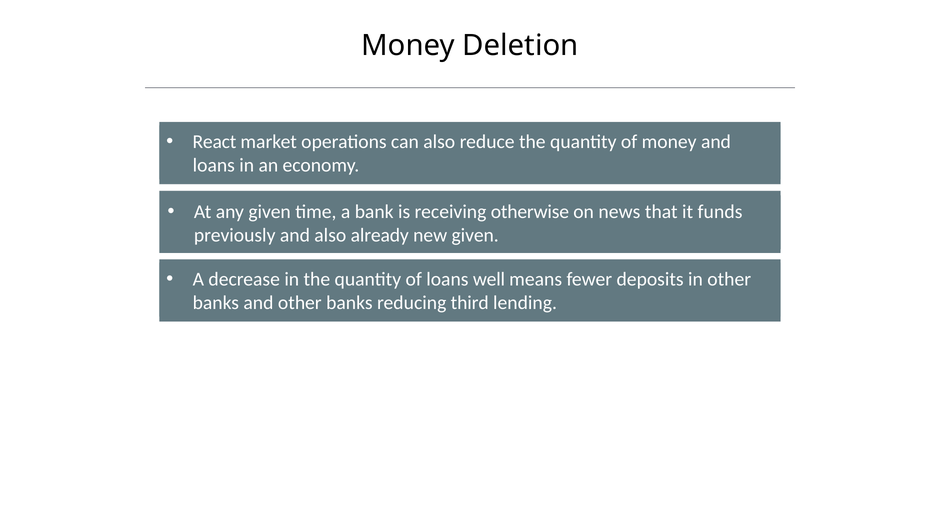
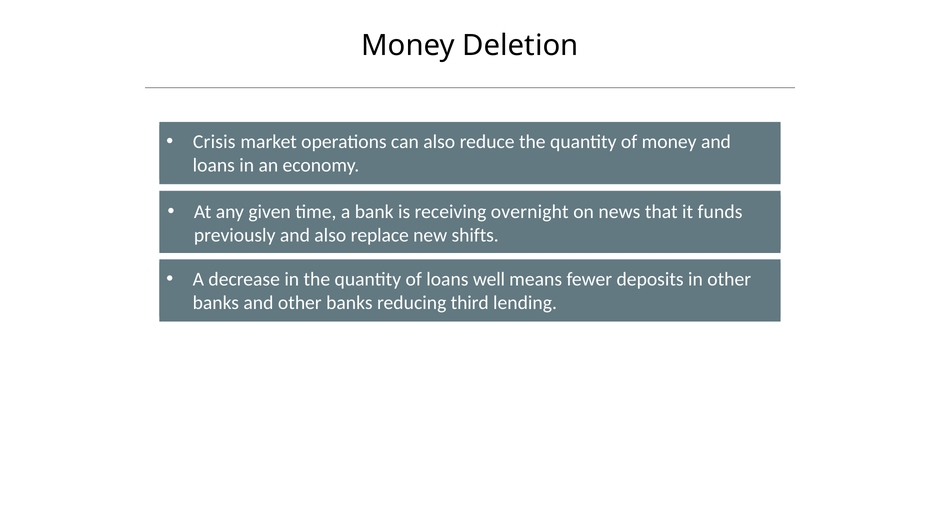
React: React -> Crisis (214, 142)
otherwise: otherwise -> overnight (530, 212)
already: already -> replace (380, 235)
new given: given -> shifts (475, 235)
